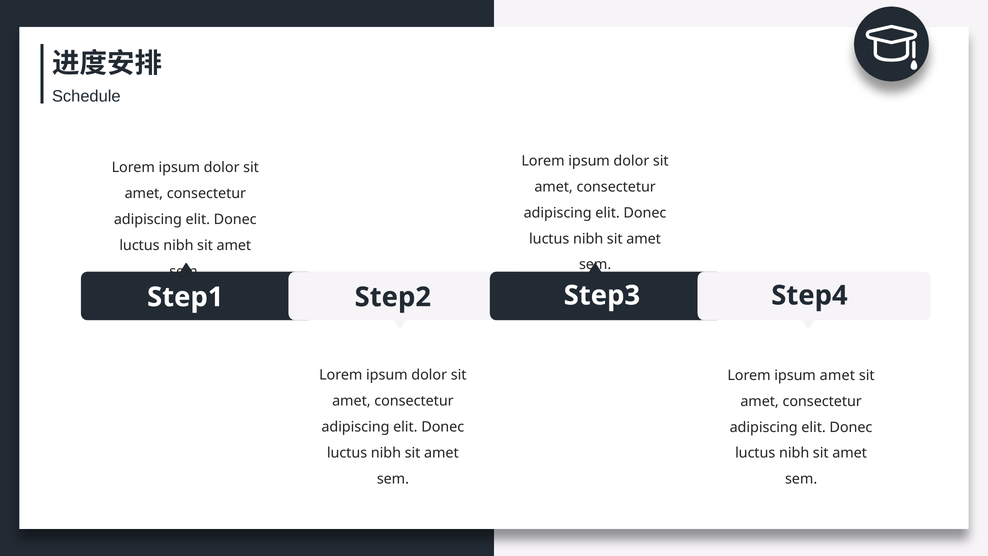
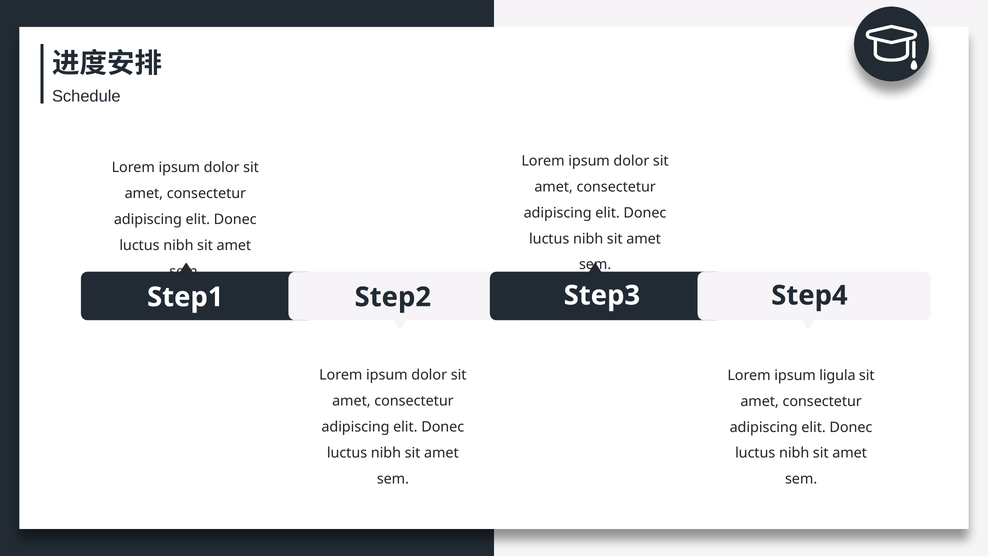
ipsum amet: amet -> ligula (837, 375)
